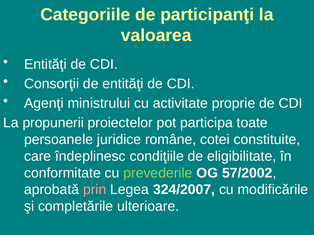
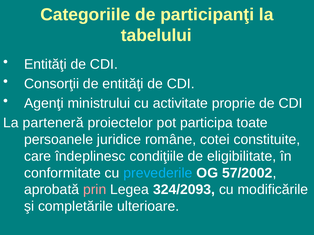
valoarea: valoarea -> tabelului (156, 35)
propunerii: propunerii -> parteneră (53, 123)
prevederile colour: light green -> light blue (158, 173)
324/2007: 324/2007 -> 324/2093 (184, 190)
